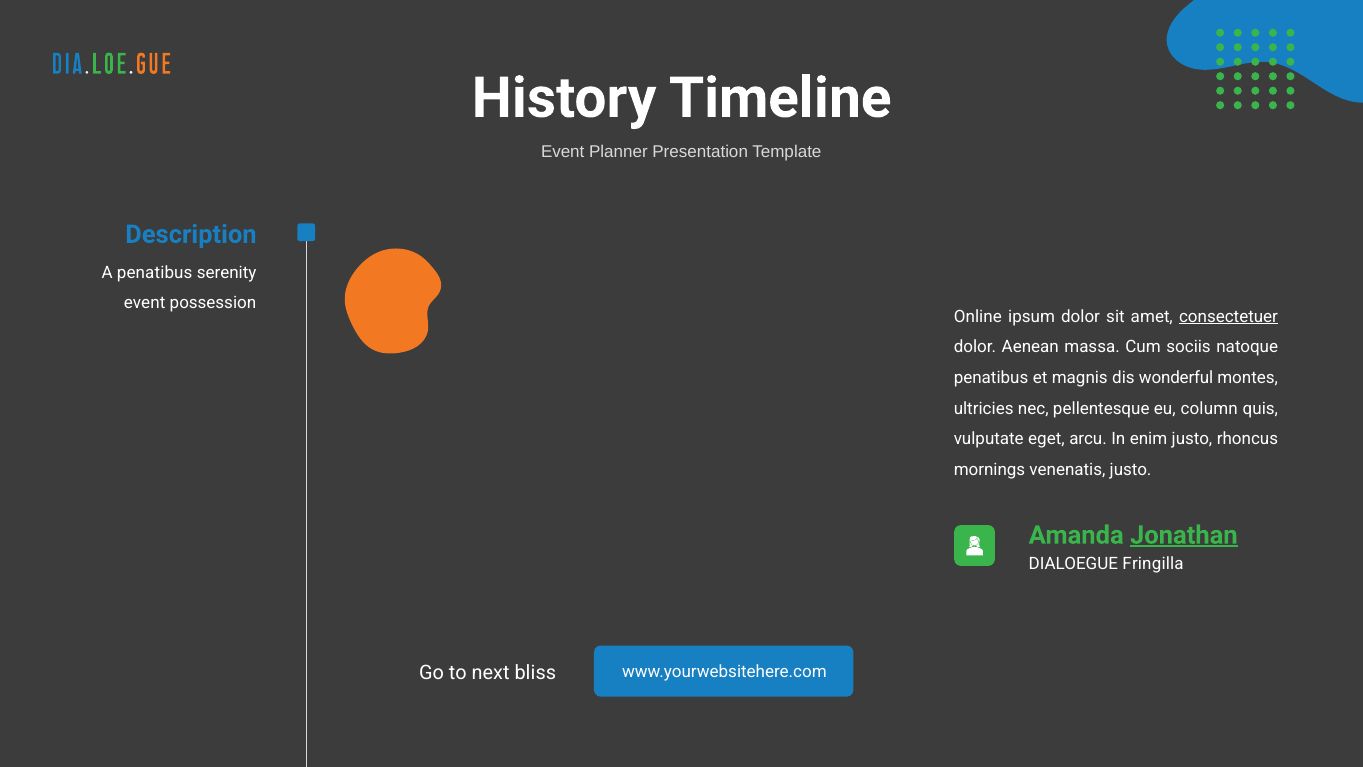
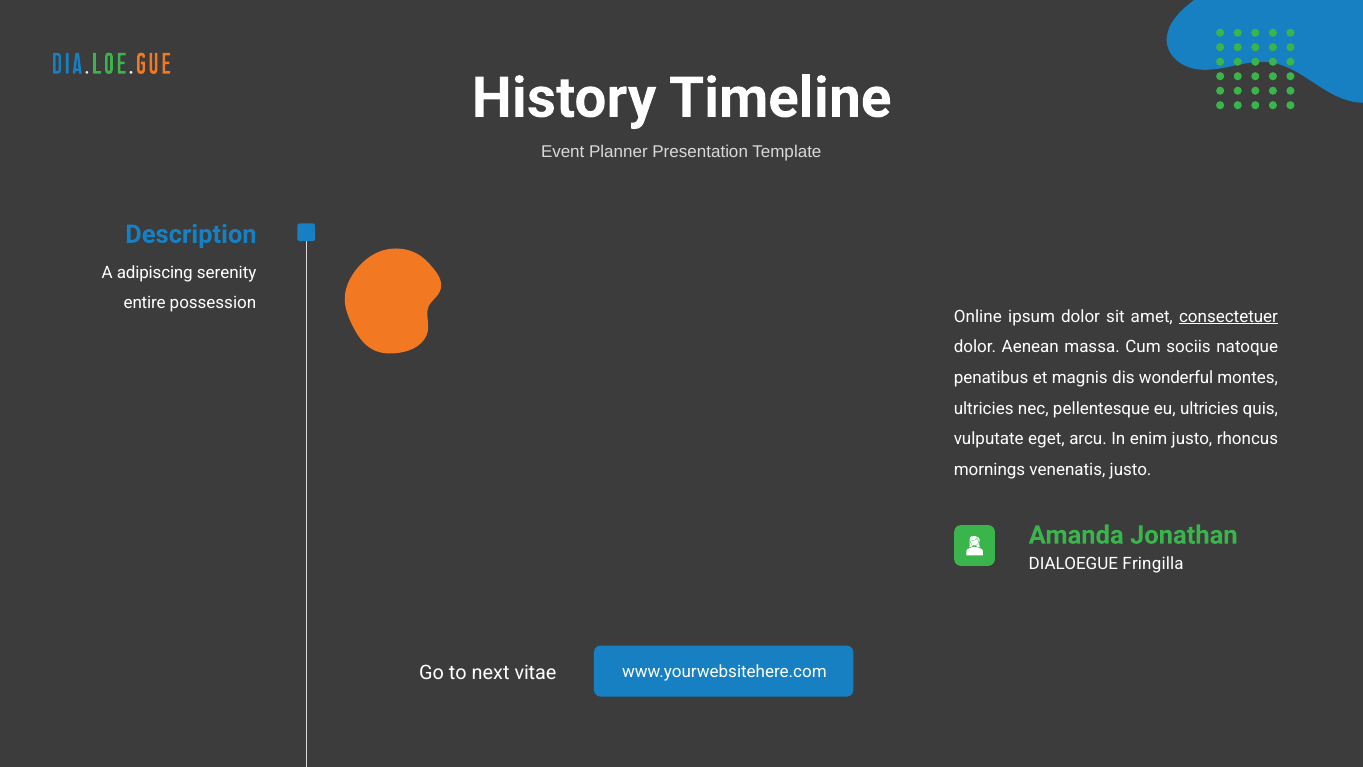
A penatibus: penatibus -> adipiscing (155, 273)
event: event -> entire (145, 303)
eu column: column -> ultricies (1209, 408)
Jonathan underline: present -> none (1184, 535)
bliss: bliss -> vitae (535, 672)
